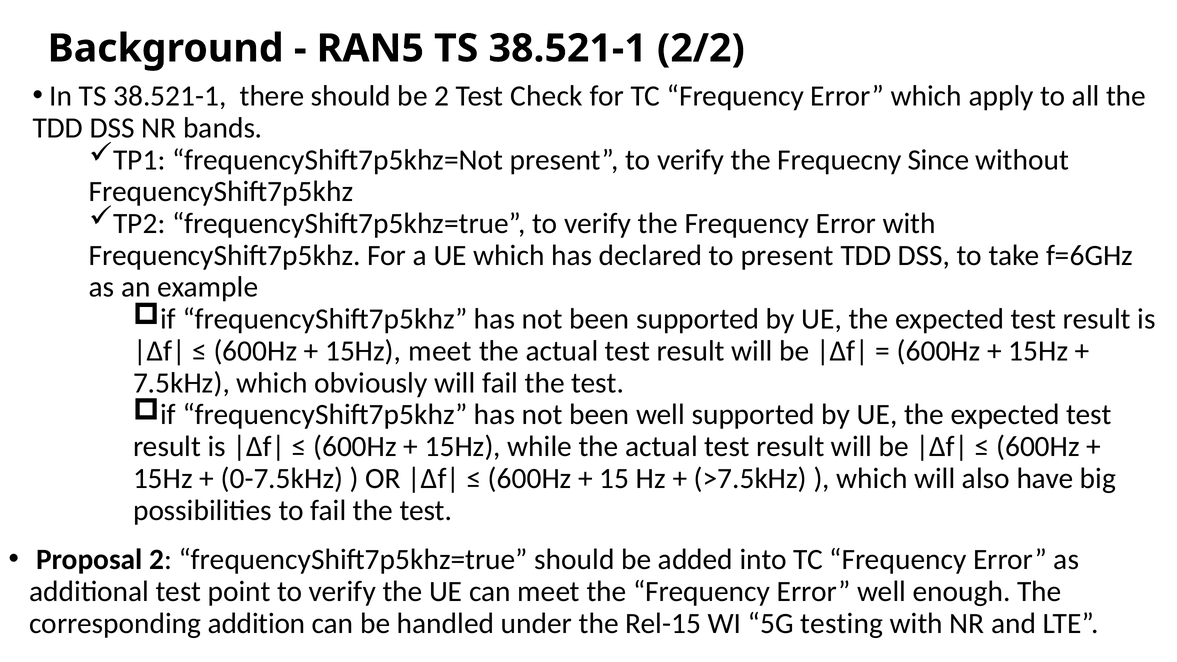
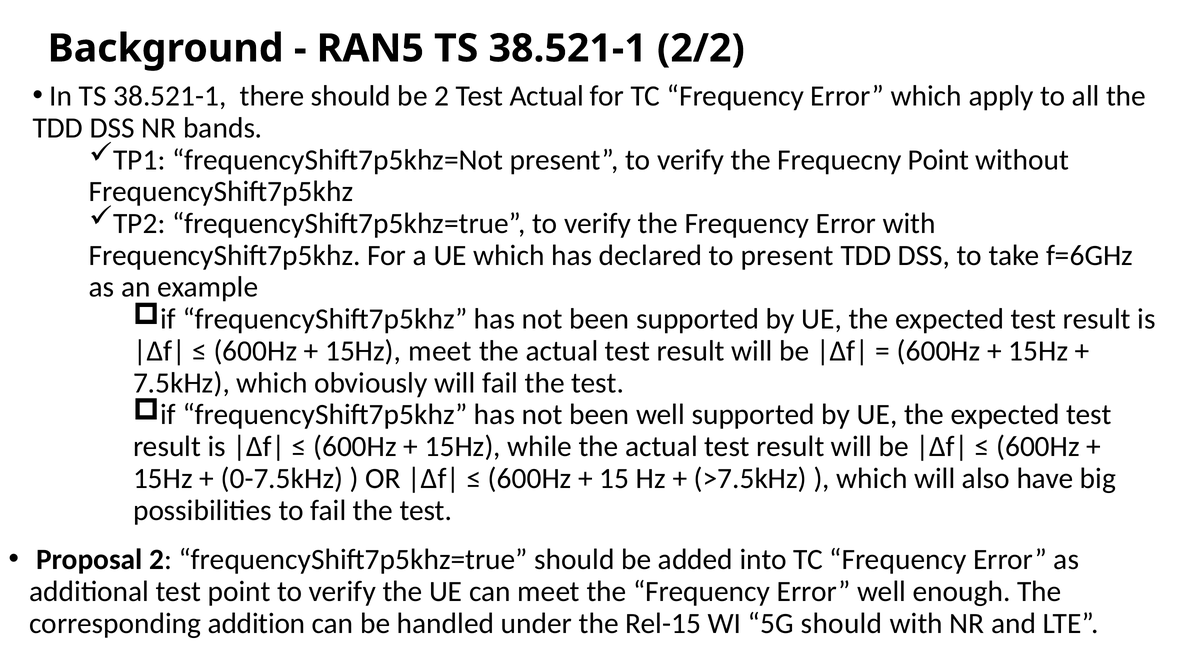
Test Check: Check -> Actual (547, 96)
Frequecny Since: Since -> Point (938, 160)
5G testing: testing -> should (842, 624)
